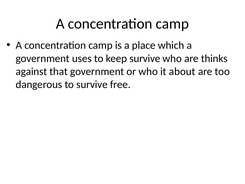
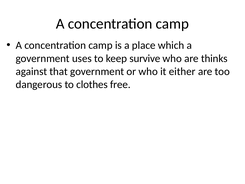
about: about -> either (182, 71)
to survive: survive -> clothes (92, 84)
